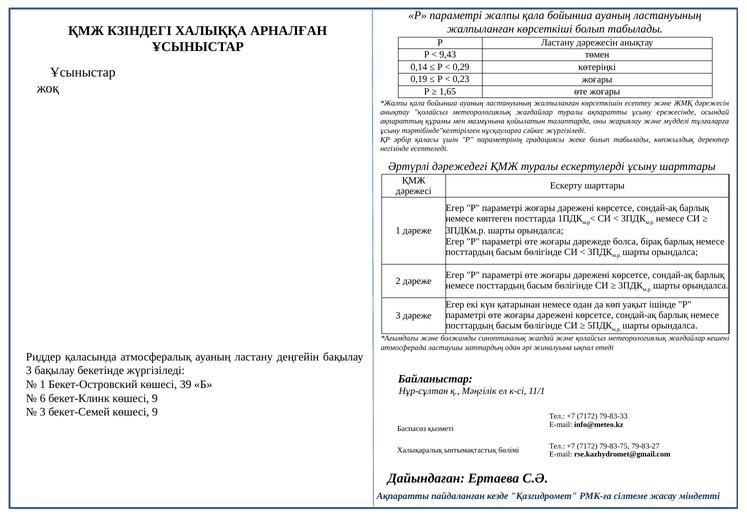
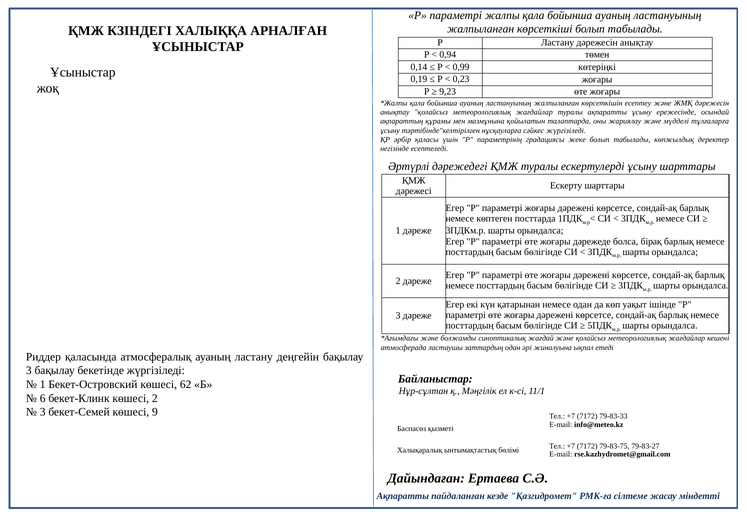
9,43: 9,43 -> 0,94 (448, 55)
0,29: 0,29 -> 0,99 (461, 67)
1,65: 1,65 -> 9,23 (448, 92)
39: 39 -> 62 (186, 385)
бекет-Клинк көшесі 9: 9 -> 2 (155, 398)
